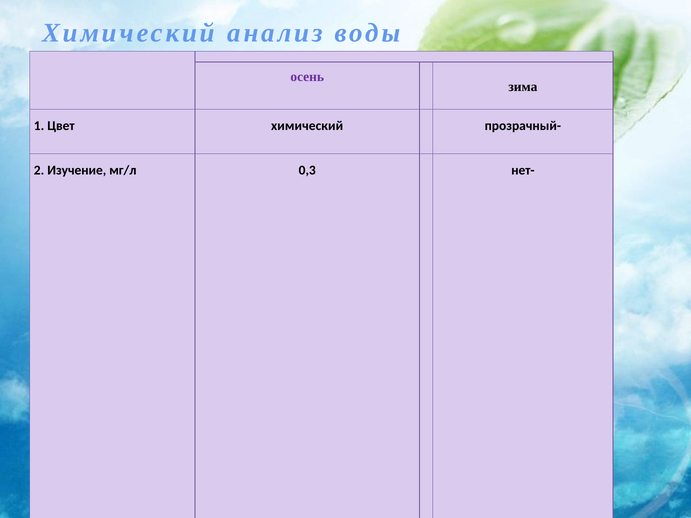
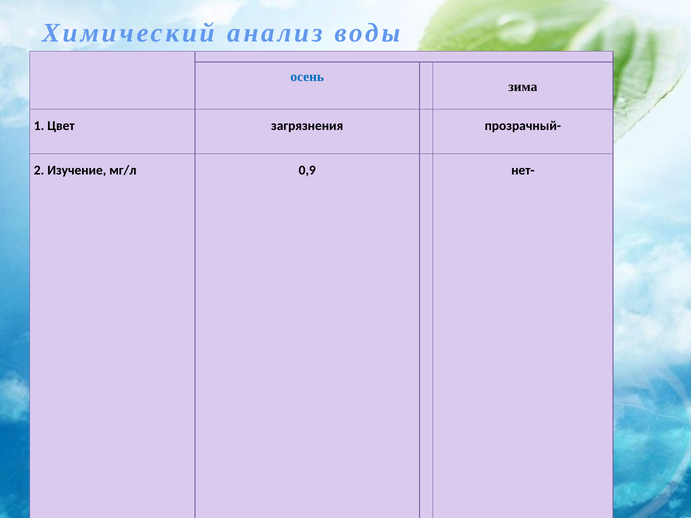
осень colour: purple -> blue (307, 77)
Цвет химический: химический -> загрязнения (307, 126)
0,3: 0,3 -> 0,9 (307, 170)
